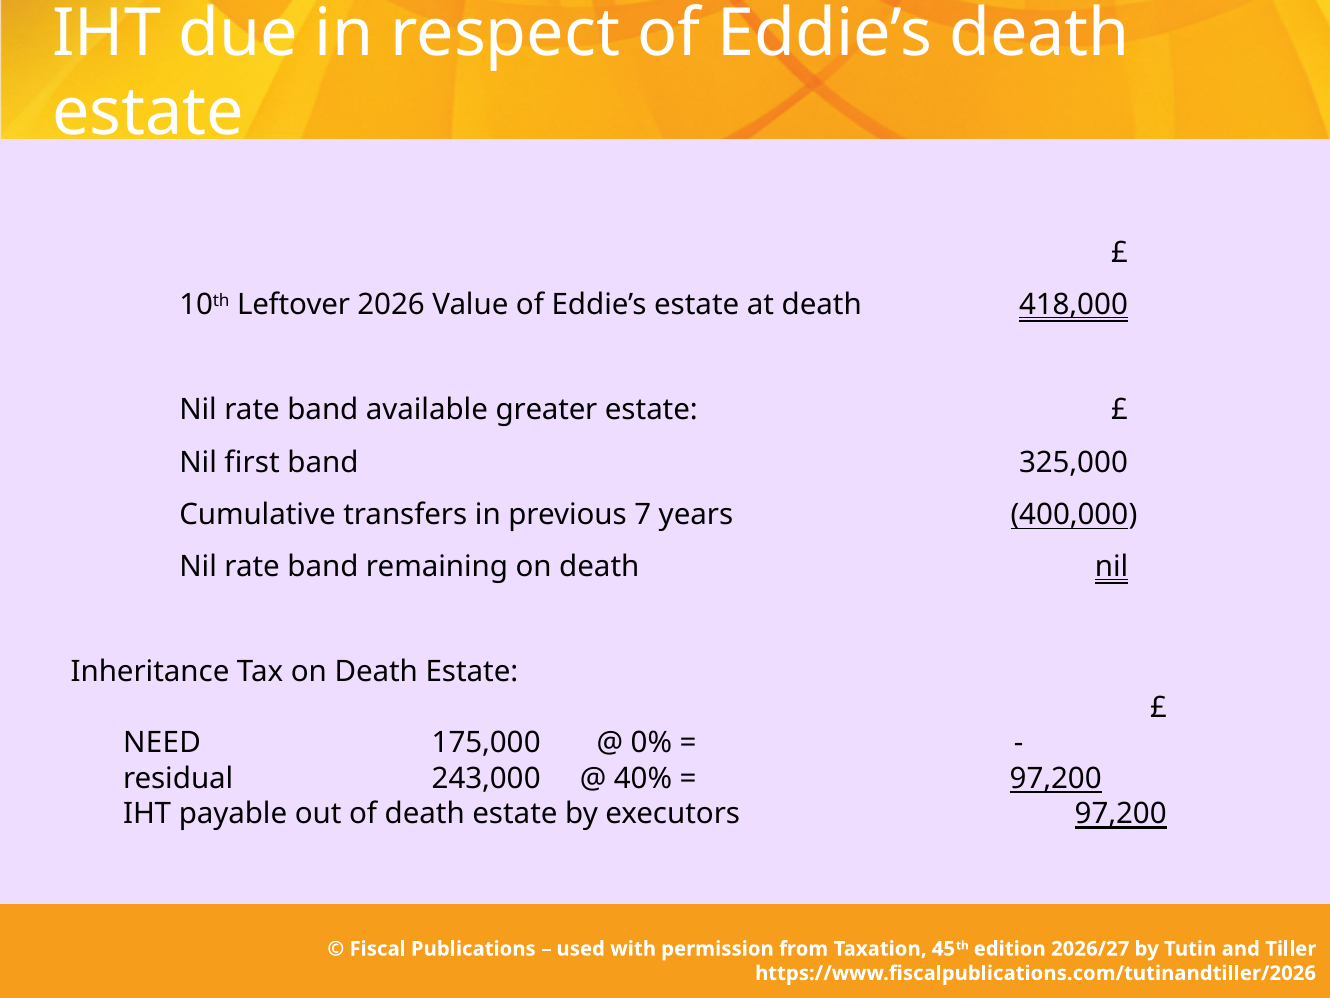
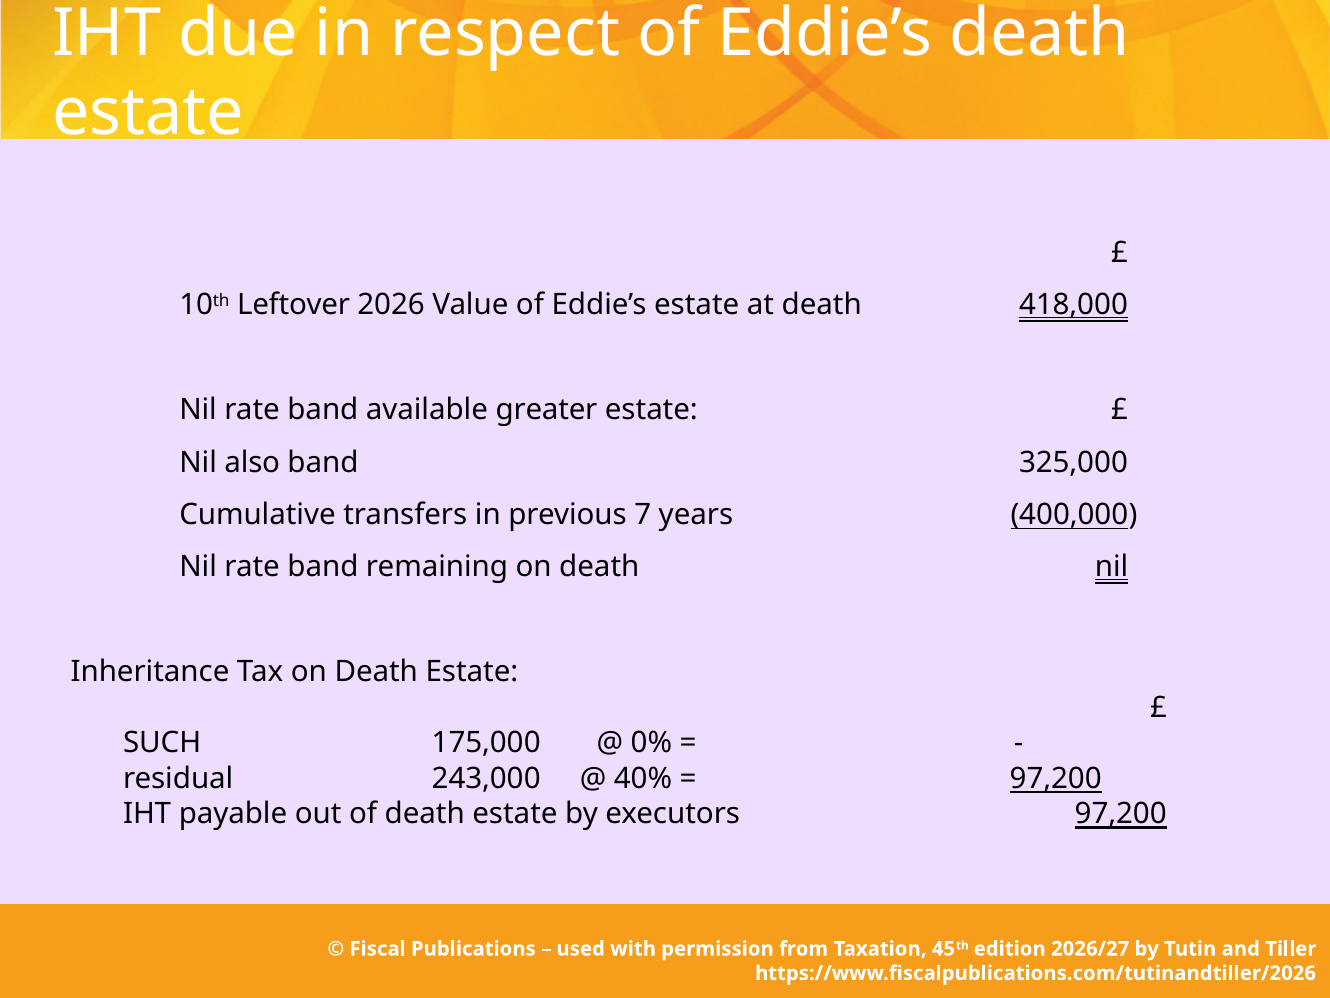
first: first -> also (252, 462)
NEED: NEED -> SUCH (162, 743)
